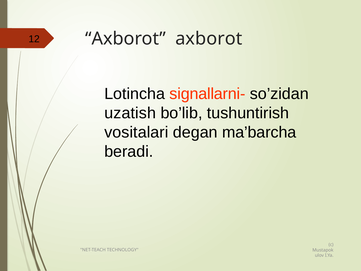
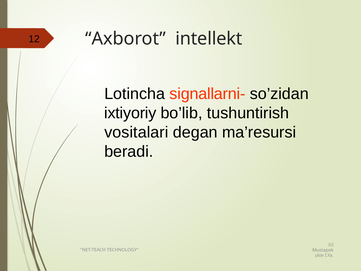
Axborot axborot: axborot -> intellekt (209, 39)
uzatish: uzatish -> ixtiyoriy (130, 113)
ma’barcha: ma’barcha -> ma’resursi (259, 132)
